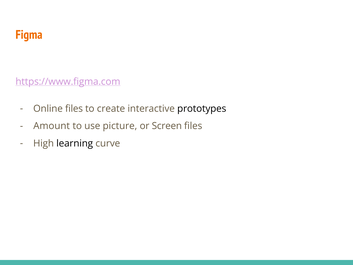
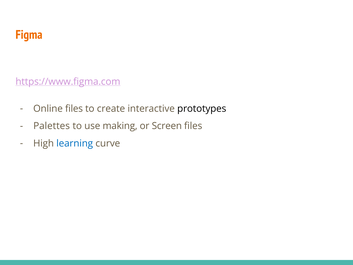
Amount: Amount -> Palettes (52, 126)
picture: picture -> making (120, 126)
learning colour: black -> blue (75, 143)
